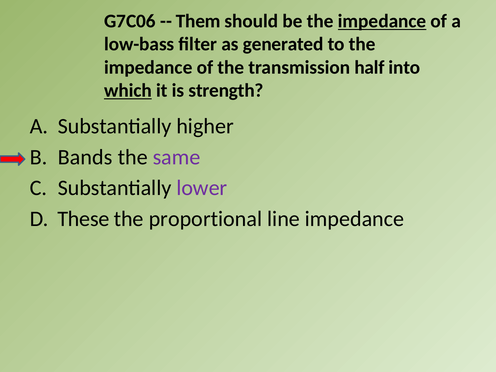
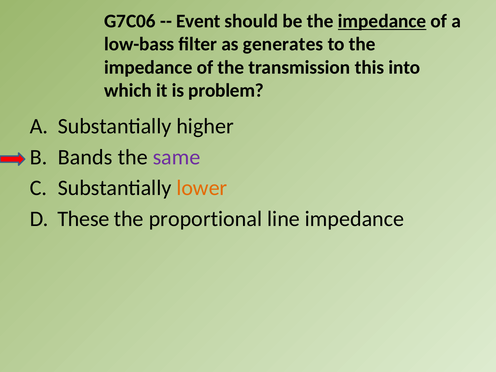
Them: Them -> Event (198, 21)
generated: generated -> generates (283, 44)
half: half -> this (369, 67)
which underline: present -> none (128, 91)
strength: strength -> problem (226, 91)
lower colour: purple -> orange (202, 188)
